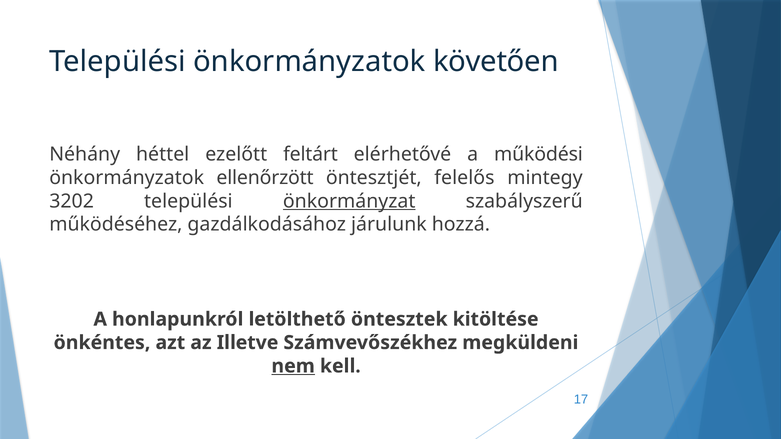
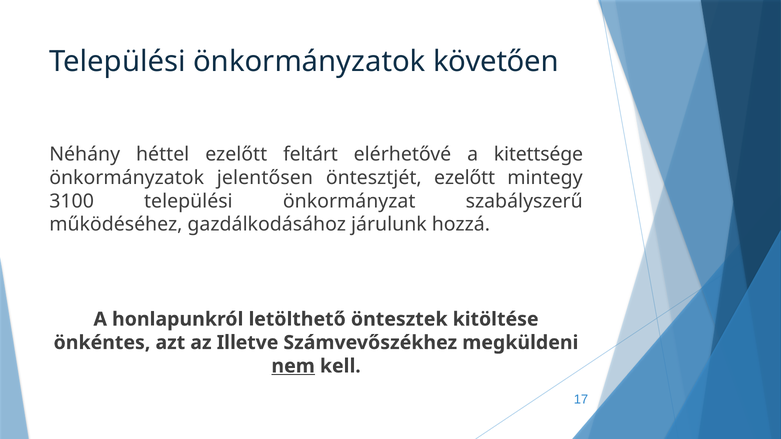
működési: működési -> kitettsége (538, 154)
ellenőrzött: ellenőrzött -> jelentősen (265, 178)
öntesztjét felelős: felelős -> ezelőtt (465, 178)
3202: 3202 -> 3100 (72, 201)
önkormányzat underline: present -> none (349, 201)
